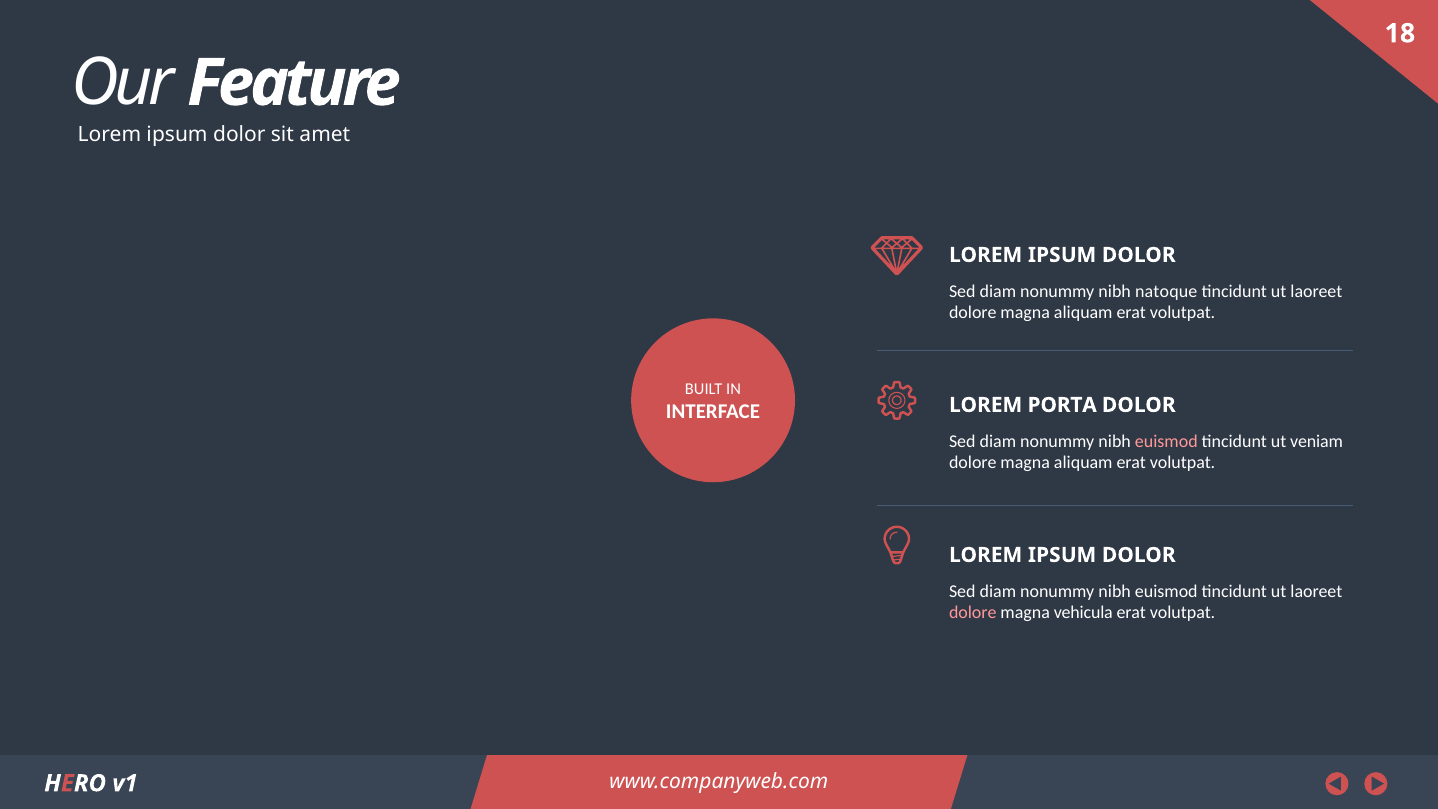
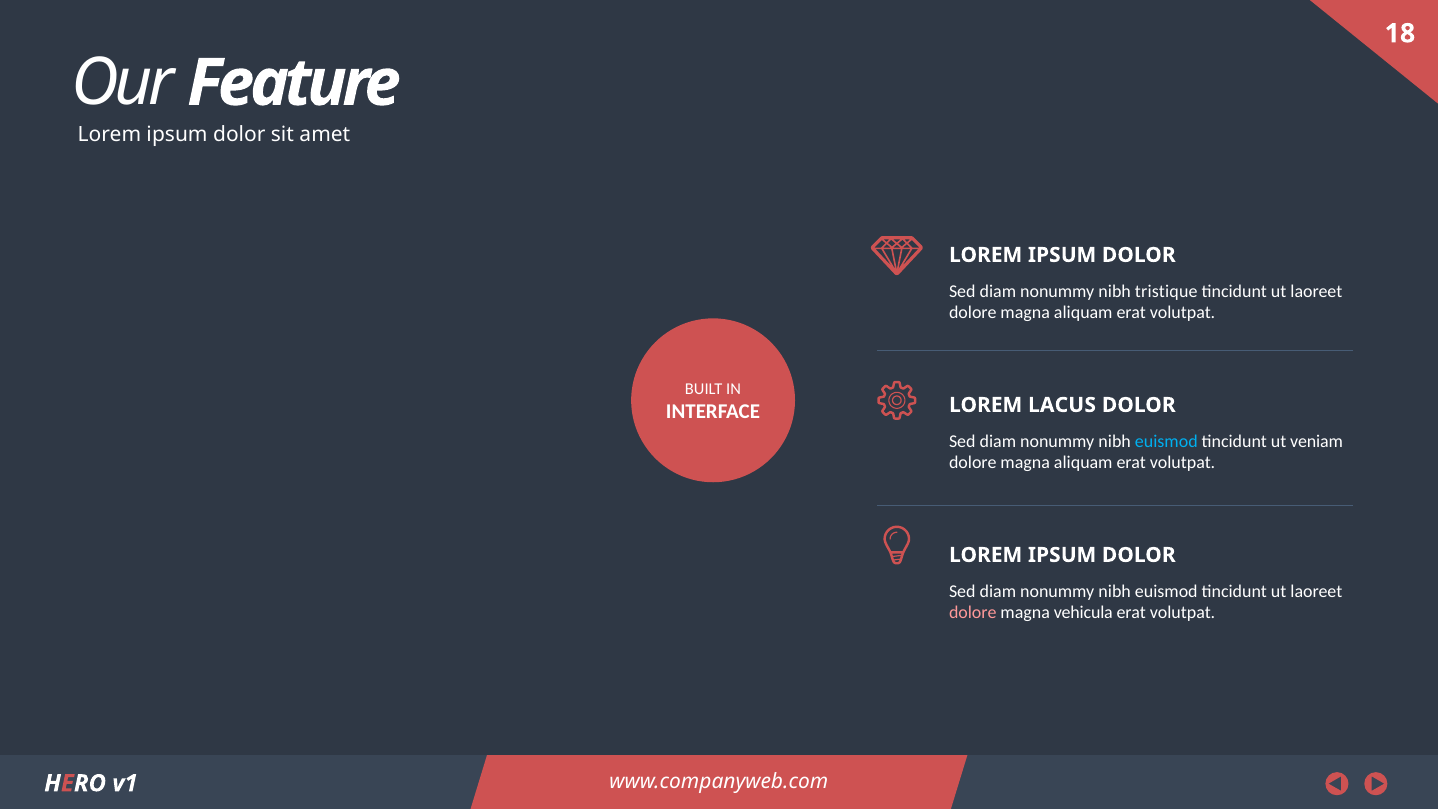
natoque: natoque -> tristique (1166, 291)
PORTA: PORTA -> LACUS (1062, 405)
euismod colour: pink -> light blue (1166, 441)
